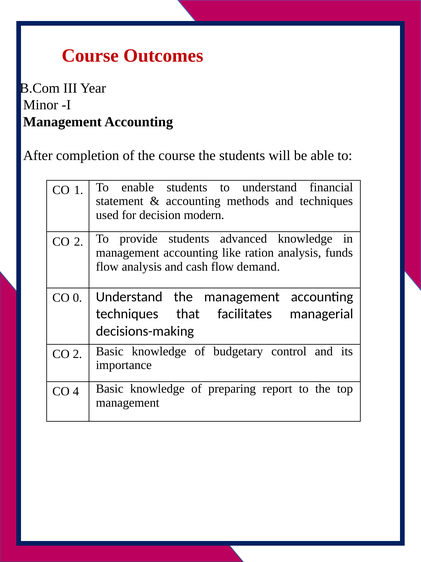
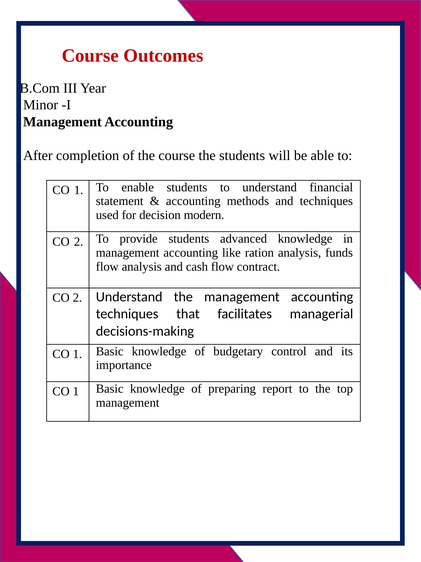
demand: demand -> contract (258, 266)
0: 0 -> 2 (77, 298)
2: 2 -> 1 (77, 354)
4: 4 -> 1 (76, 391)
